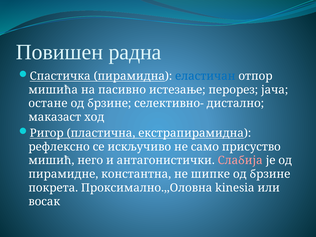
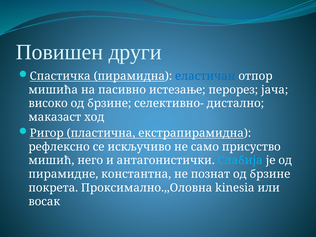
радна: радна -> други (135, 52)
остане: остане -> високо (48, 103)
Слабија colour: pink -> light blue (240, 160)
шипке: шипке -> познат (210, 174)
